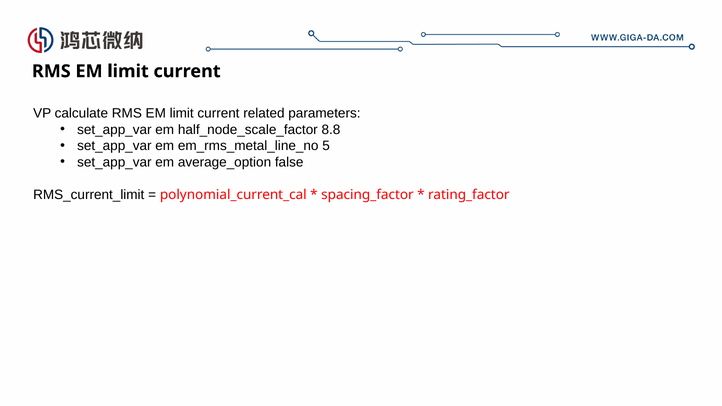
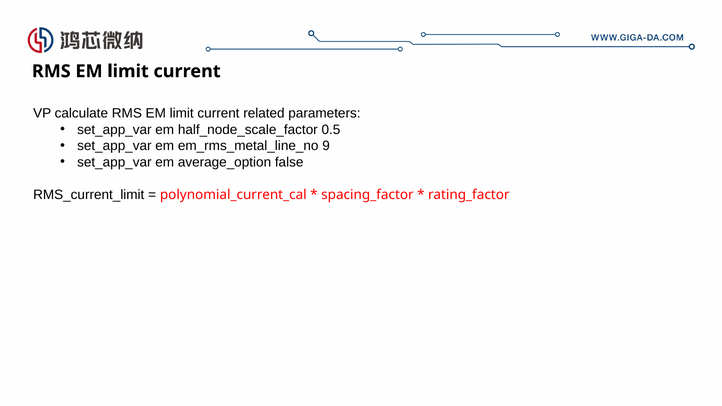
8.8: 8.8 -> 0.5 (331, 130)
5: 5 -> 9 (326, 146)
